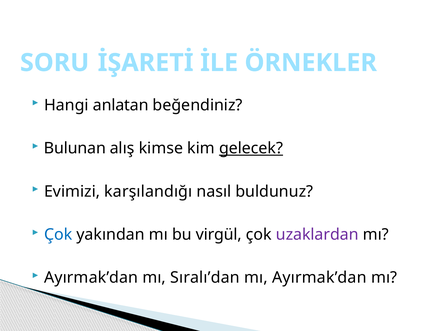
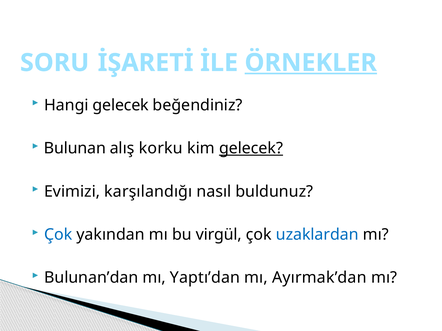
ÖRNEKLER underline: none -> present (311, 63)
Hangi anlatan: anlatan -> gelecek (121, 105)
kimse: kimse -> korku (161, 149)
uzaklardan colour: purple -> blue (317, 235)
Ayırmak’dan: Ayırmak’dan -> Bulunan’dan (91, 278)
Sıralı’dan: Sıralı’dan -> Yaptı’dan (205, 278)
